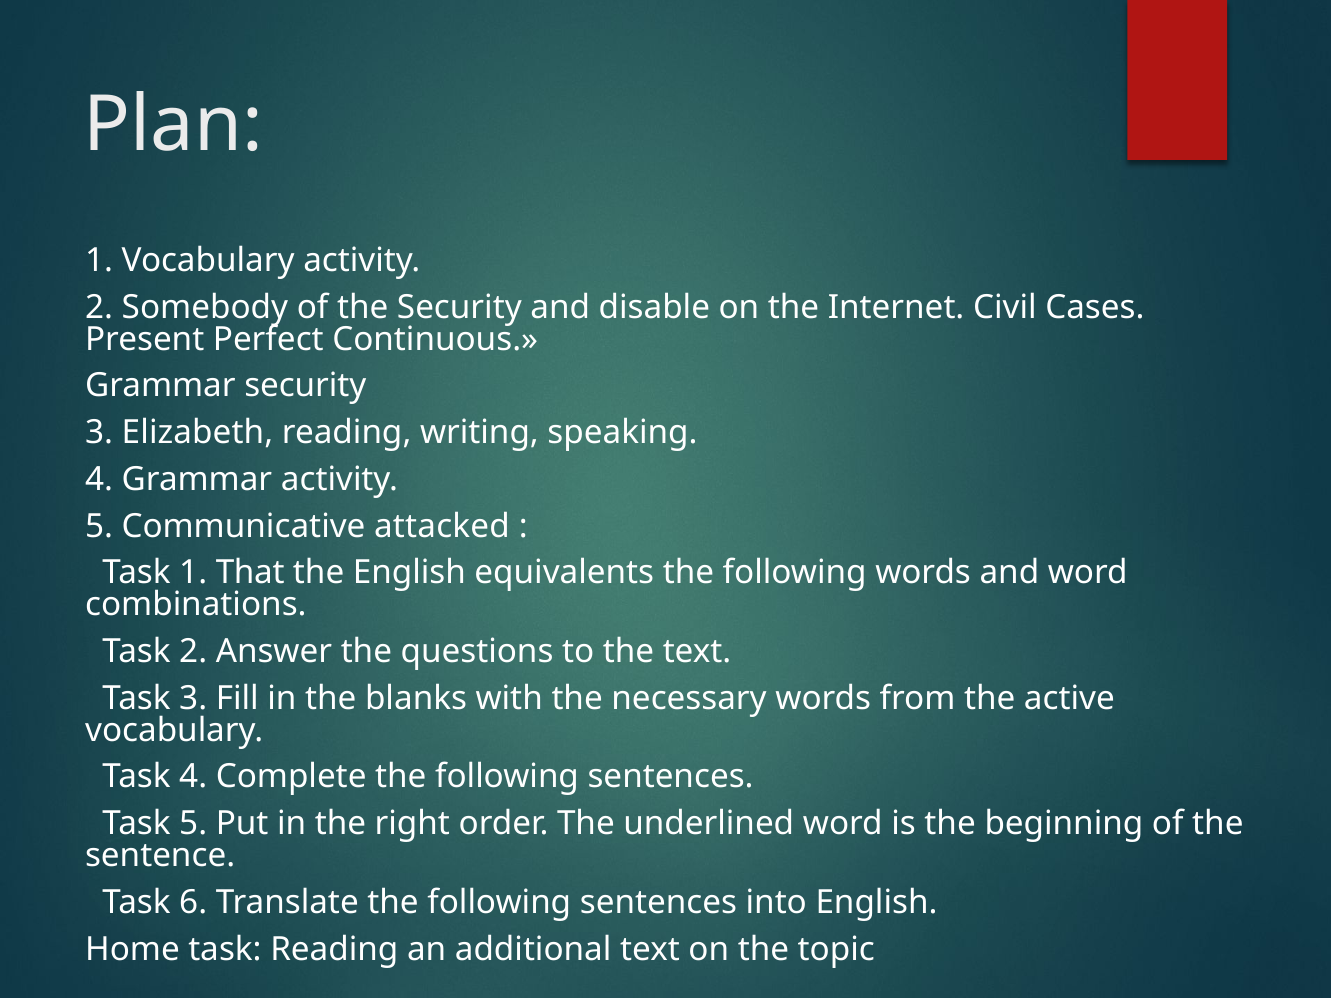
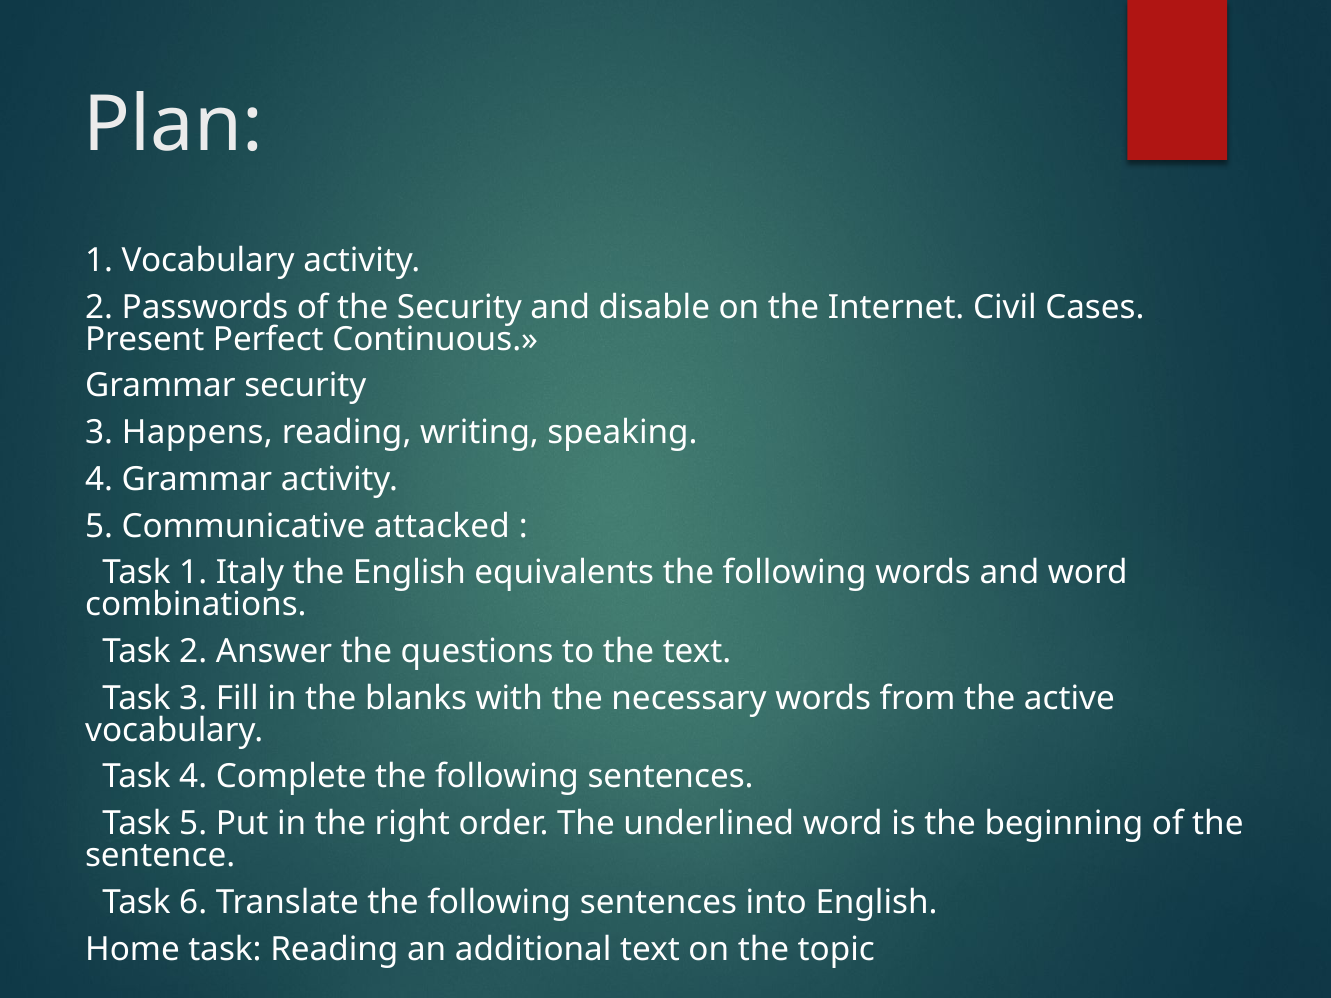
Somebody: Somebody -> Passwords (205, 307)
Elizabeth: Elizabeth -> Happens (197, 433)
That: That -> Italy (250, 573)
